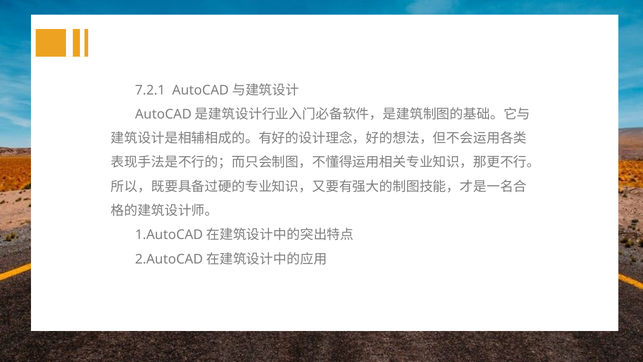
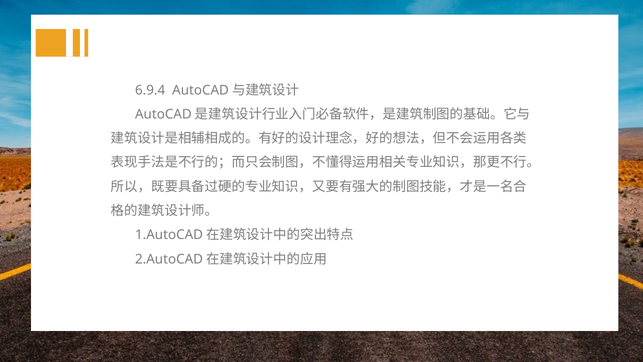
7.2.1: 7.2.1 -> 6.9.4 (150, 90)
